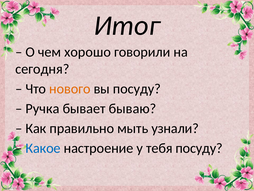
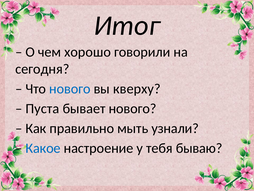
нового colour: orange -> blue (70, 89)
вы посуду: посуду -> кверху (137, 89)
Ручка: Ручка -> Пуста (42, 108)
бывает бываю: бываю -> нового (133, 108)
тебя посуду: посуду -> бываю (199, 148)
